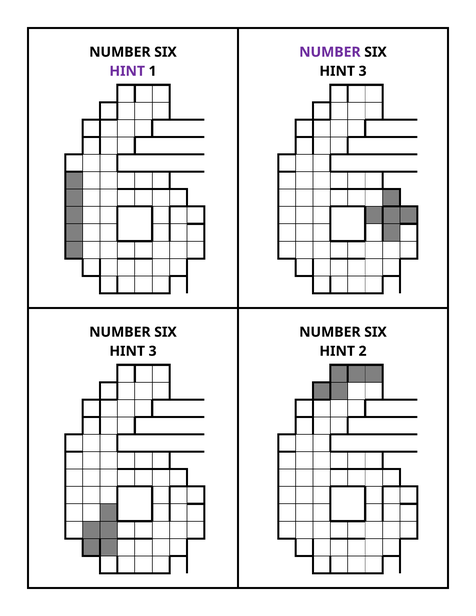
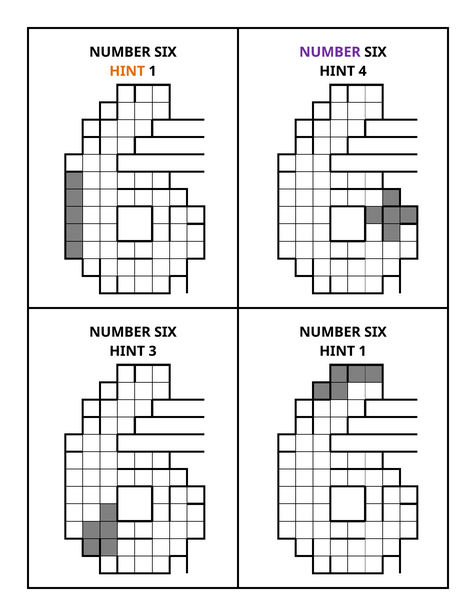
HINT colour: purple -> orange (127, 71)
3: 3 -> 4 (363, 71)
2: 2 -> 1 (363, 351)
